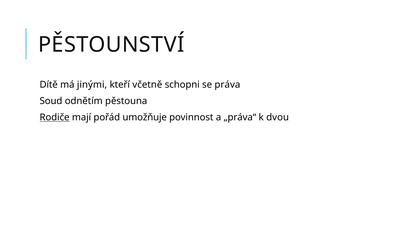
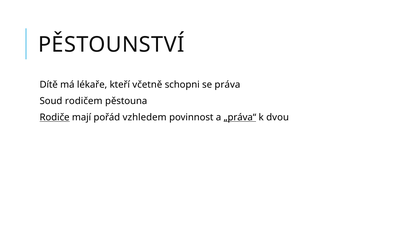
jinými: jinými -> lékaře (92, 85)
odnětím: odnětím -> rodičem (84, 101)
umožňuje: umožňuje -> vzhledem (145, 117)
„práva“ underline: none -> present (240, 117)
